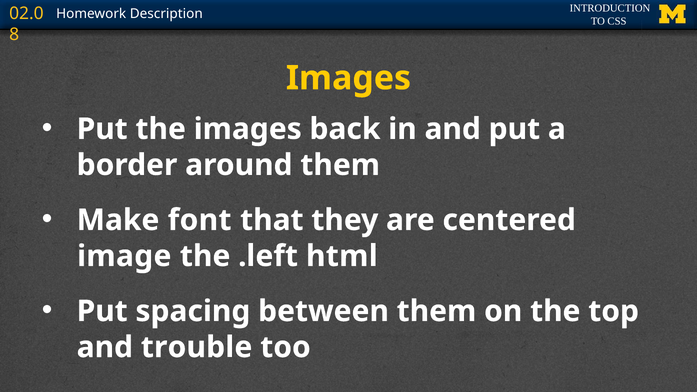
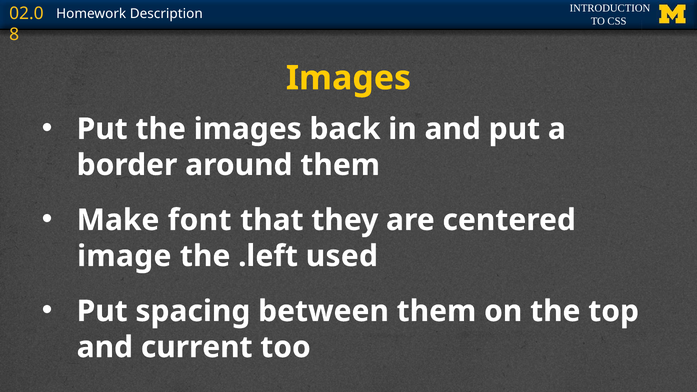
html: html -> used (342, 256)
trouble: trouble -> current (197, 347)
